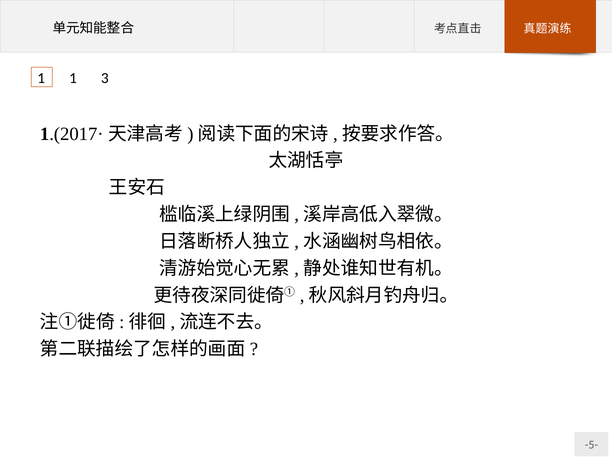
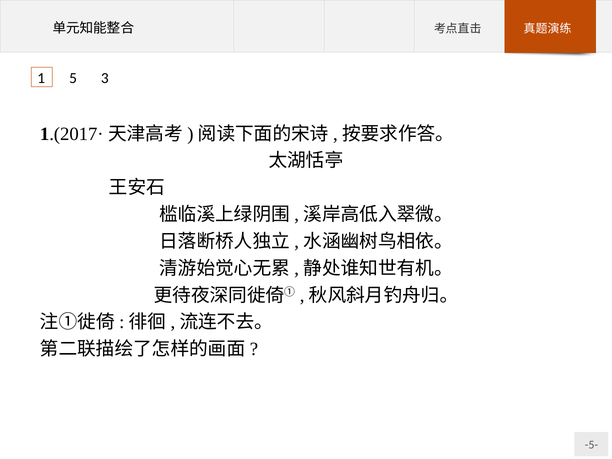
1 1: 1 -> 5 (73, 78)
